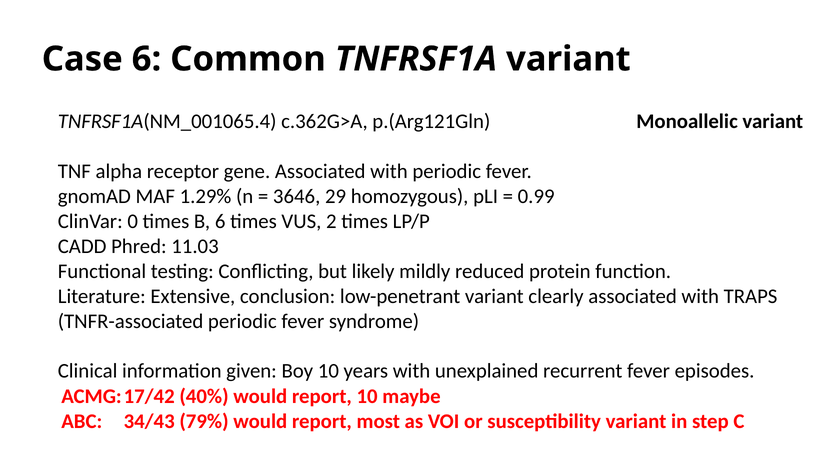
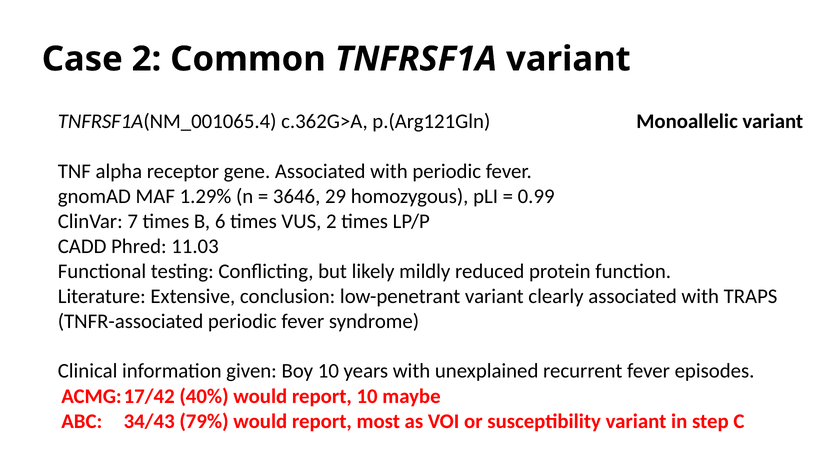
Case 6: 6 -> 2 (146, 59)
0: 0 -> 7 (133, 221)
